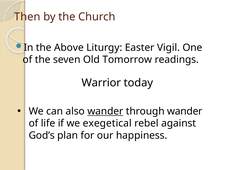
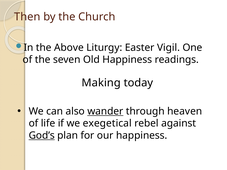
Old Tomorrow: Tomorrow -> Happiness (127, 60)
Warrior: Warrior -> Making (101, 83)
through wander: wander -> heaven (185, 111)
God’s underline: none -> present (42, 136)
